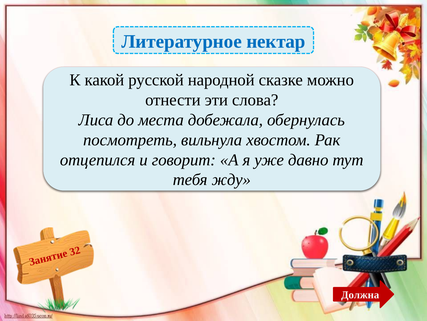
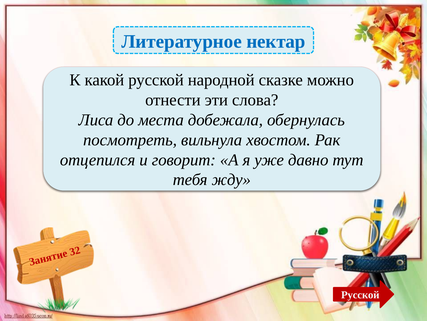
Должна: Должна -> Русской (360, 294)
